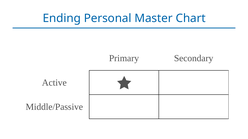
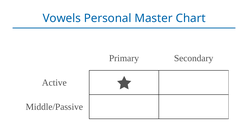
Ending: Ending -> Vowels (62, 18)
